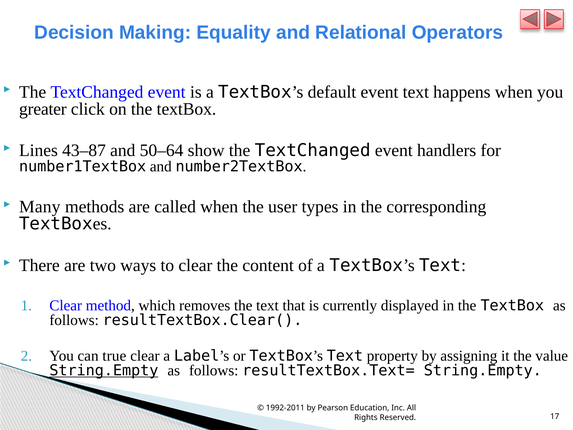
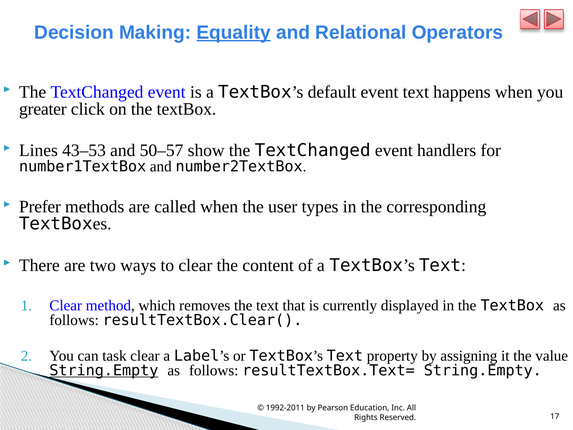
Equality underline: none -> present (234, 32)
43–87: 43–87 -> 43–53 (84, 150)
50–64: 50–64 -> 50–57 (162, 150)
Many: Many -> Prefer (40, 207)
true: true -> task (114, 356)
